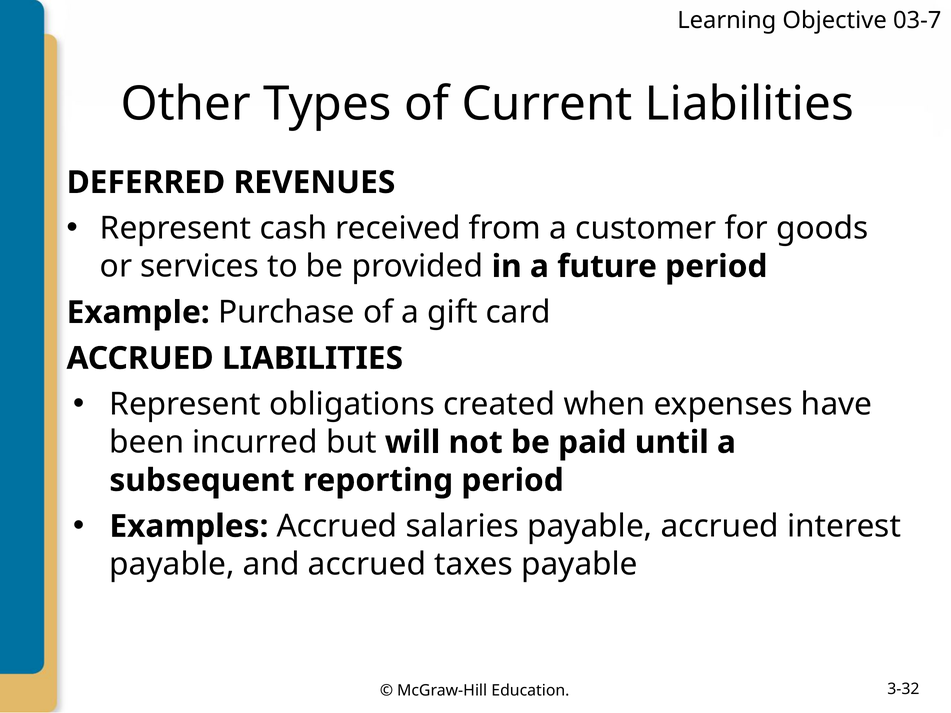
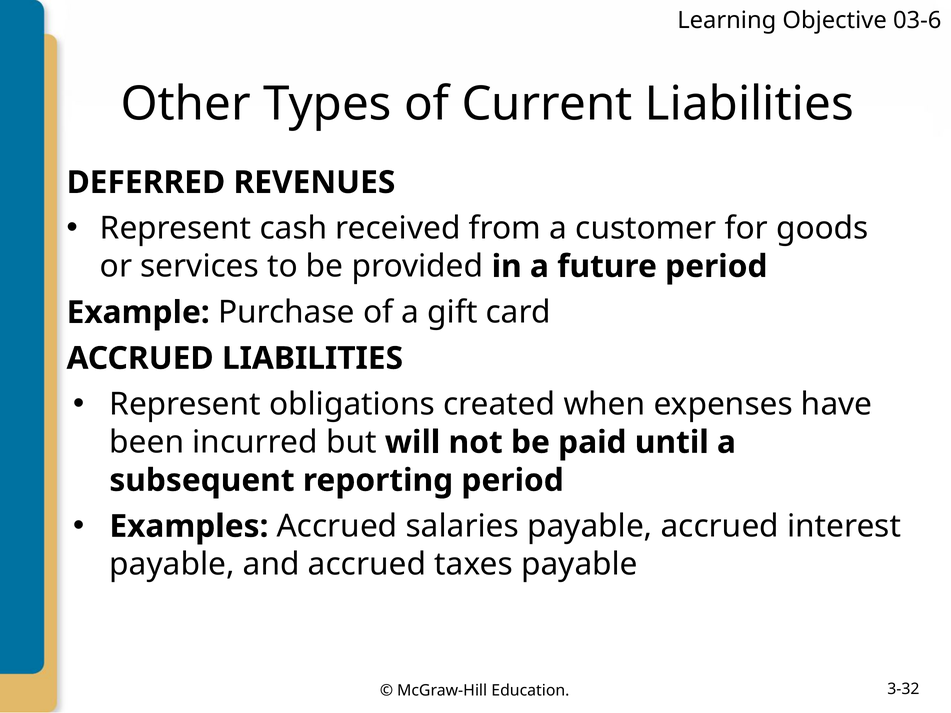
03-7: 03-7 -> 03-6 (917, 20)
